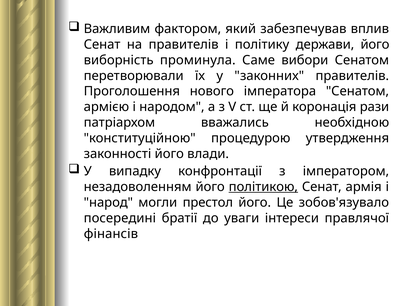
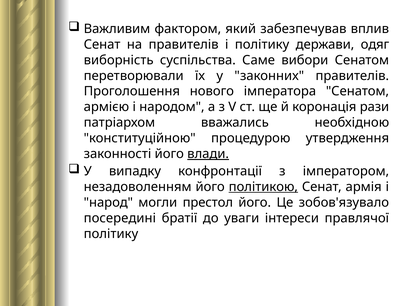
держави його: його -> одяг (375, 44)
проминула: проминула -> суспільства (198, 60)
влади underline: none -> present (208, 154)
фінансів: фінансів -> політику (111, 234)
